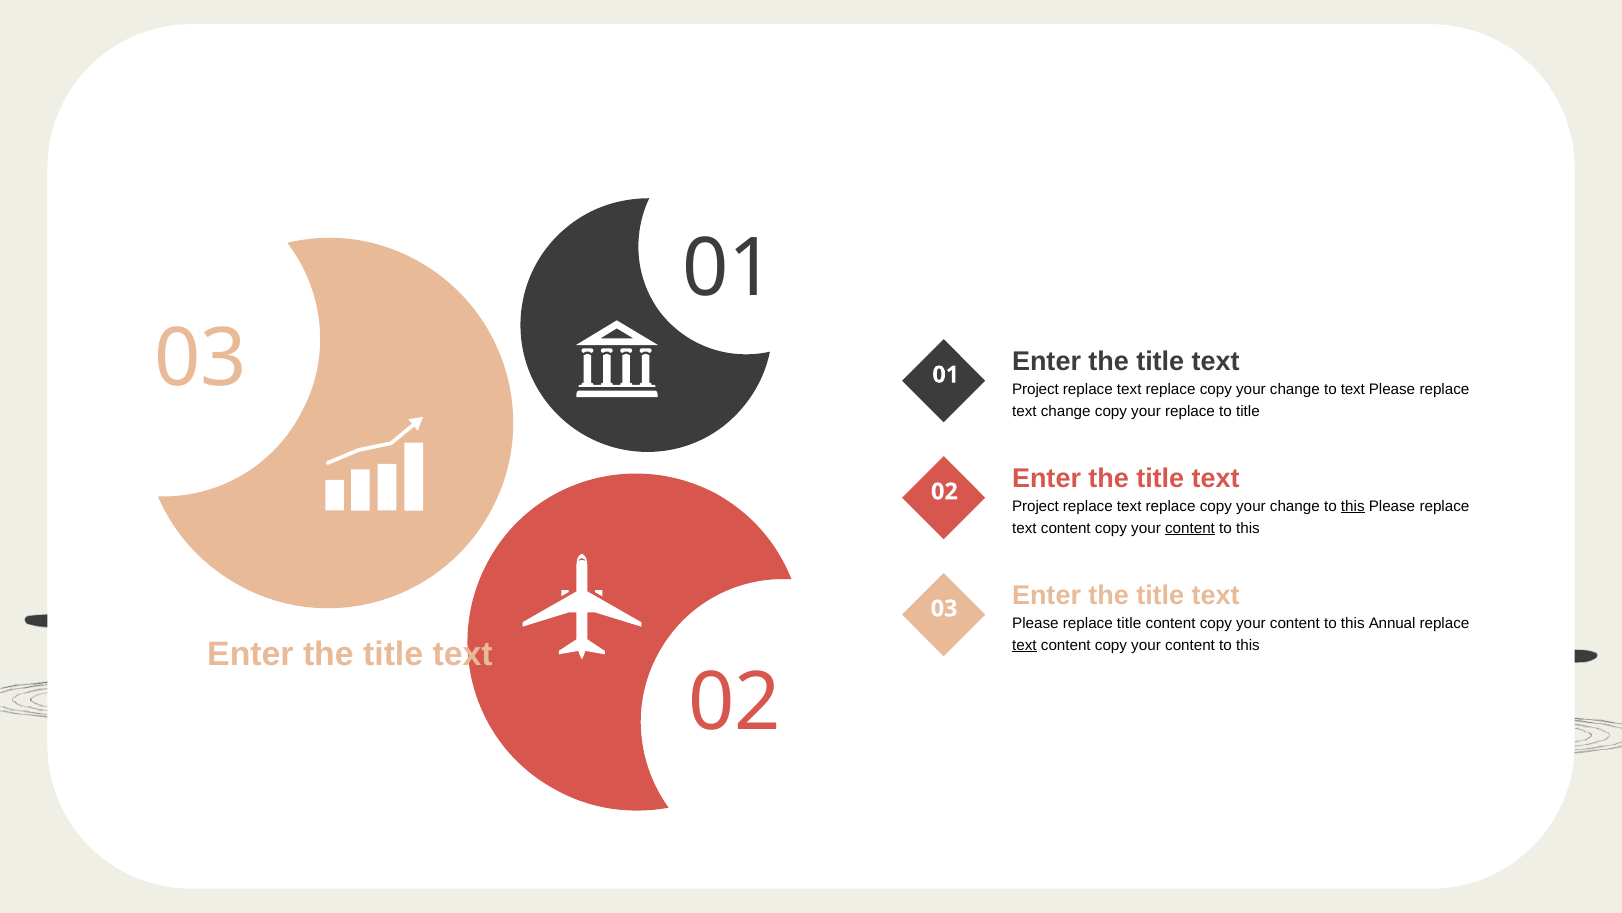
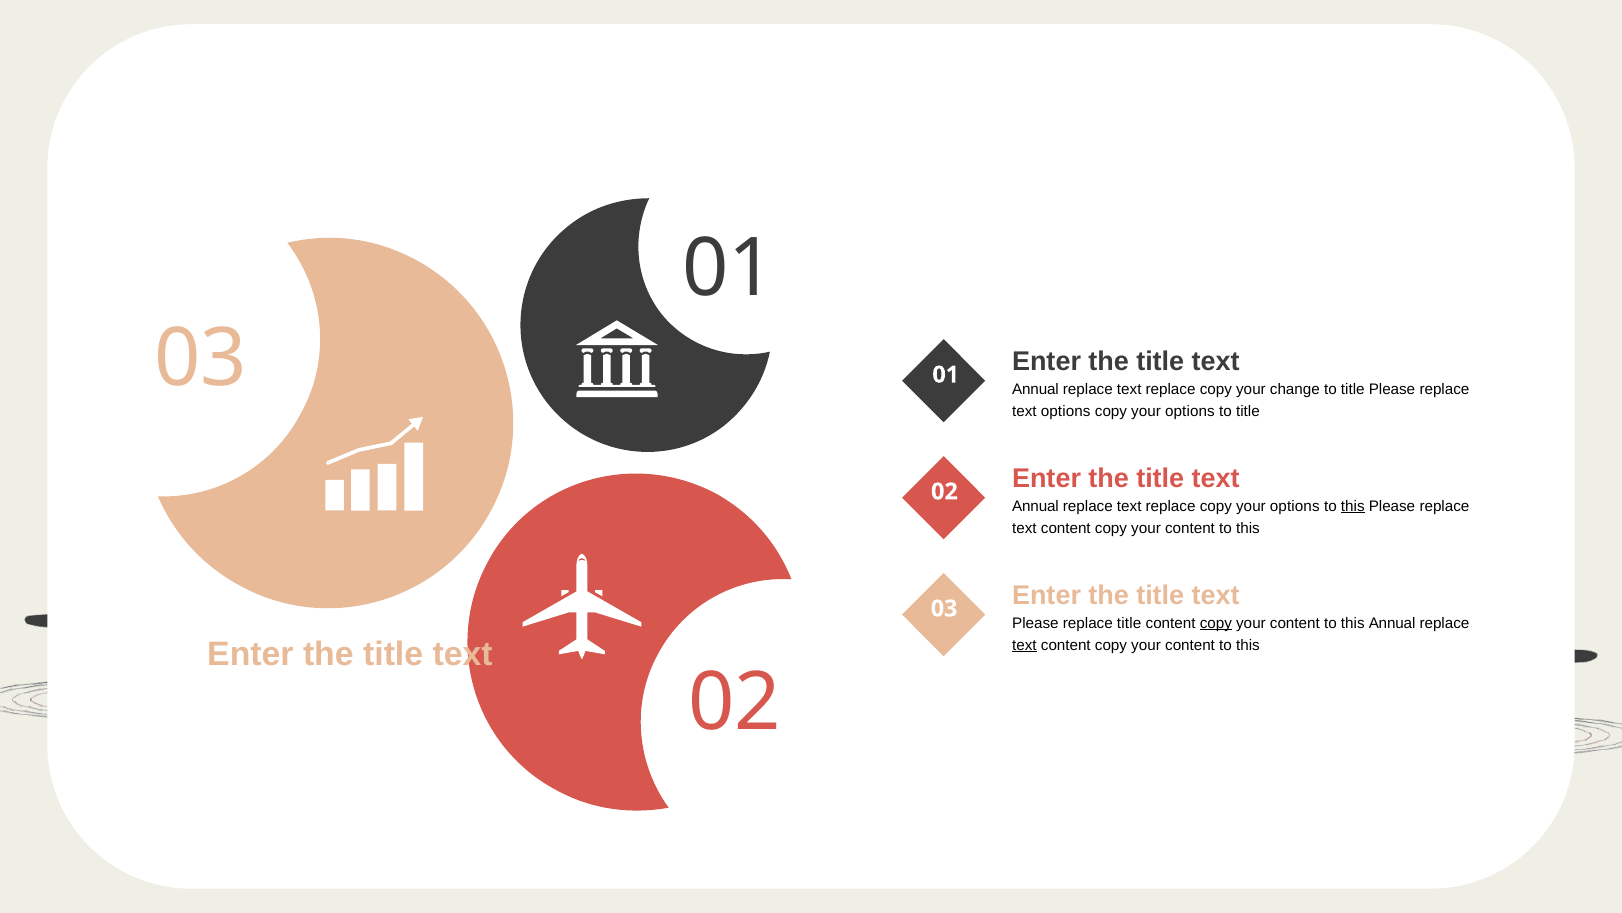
Project: Project -> Annual (1036, 389)
text: text -> title (1353, 389)
text change: change -> options (1066, 411)
replace: replace -> options (1190, 411)
Project: Project -> Annual (1036, 506)
change: change -> options (1295, 506)
content underline: present -> none (1190, 528)
copy underline: none -> present (1216, 623)
